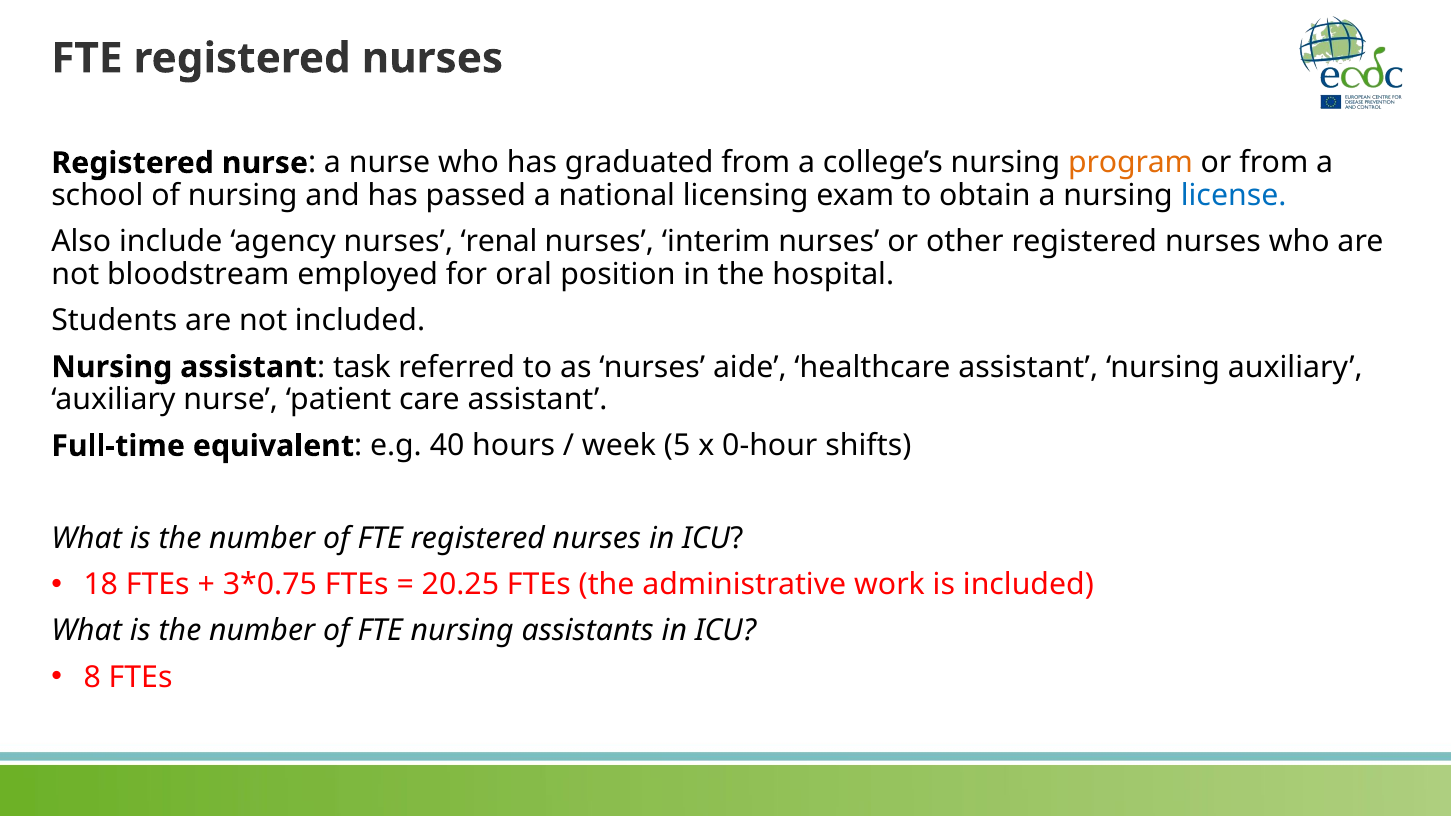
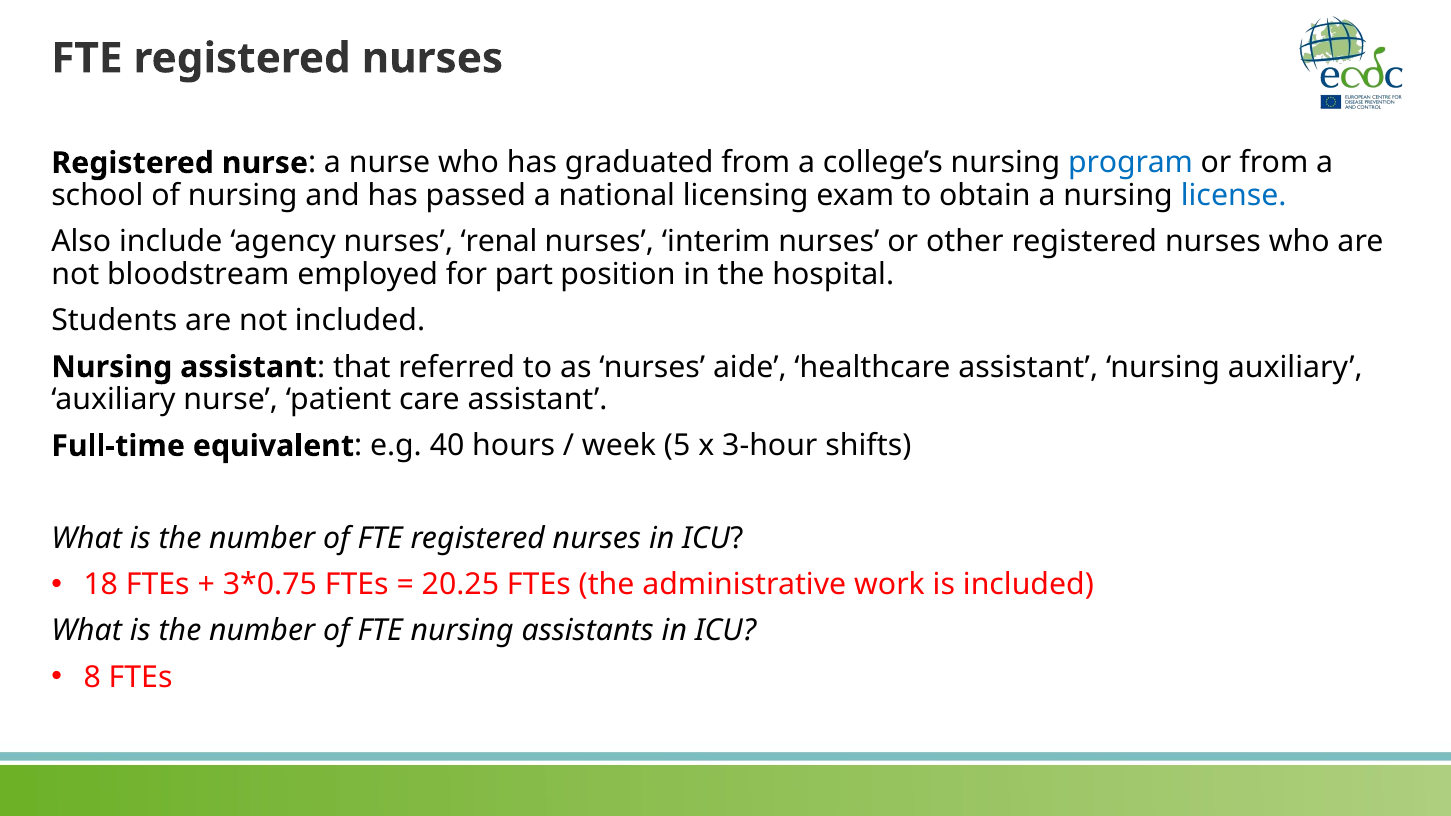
program colour: orange -> blue (1131, 163)
oral: oral -> part (524, 275)
task: task -> that (362, 367)
0-hour: 0-hour -> 3-hour (770, 446)
